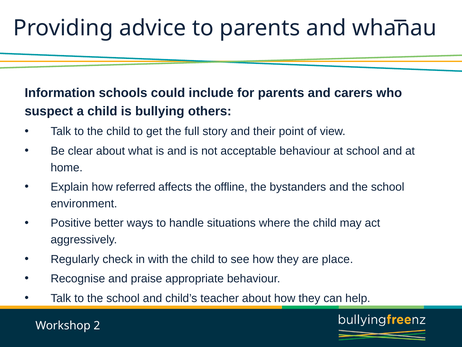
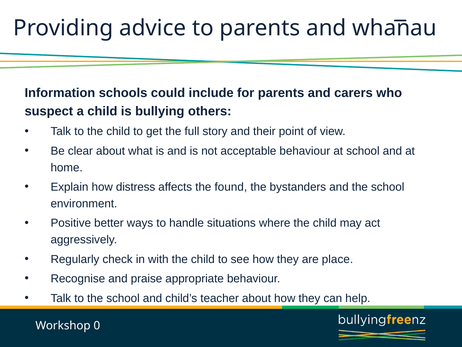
referred: referred -> distress (136, 187)
offline: offline -> found (231, 187)
2: 2 -> 0 (97, 325)
